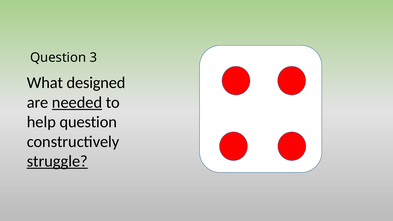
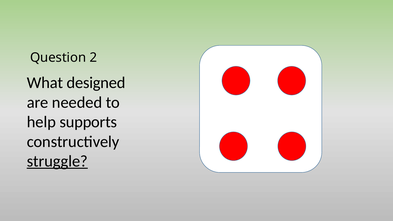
3: 3 -> 2 (93, 58)
needed underline: present -> none (77, 102)
help question: question -> supports (88, 122)
